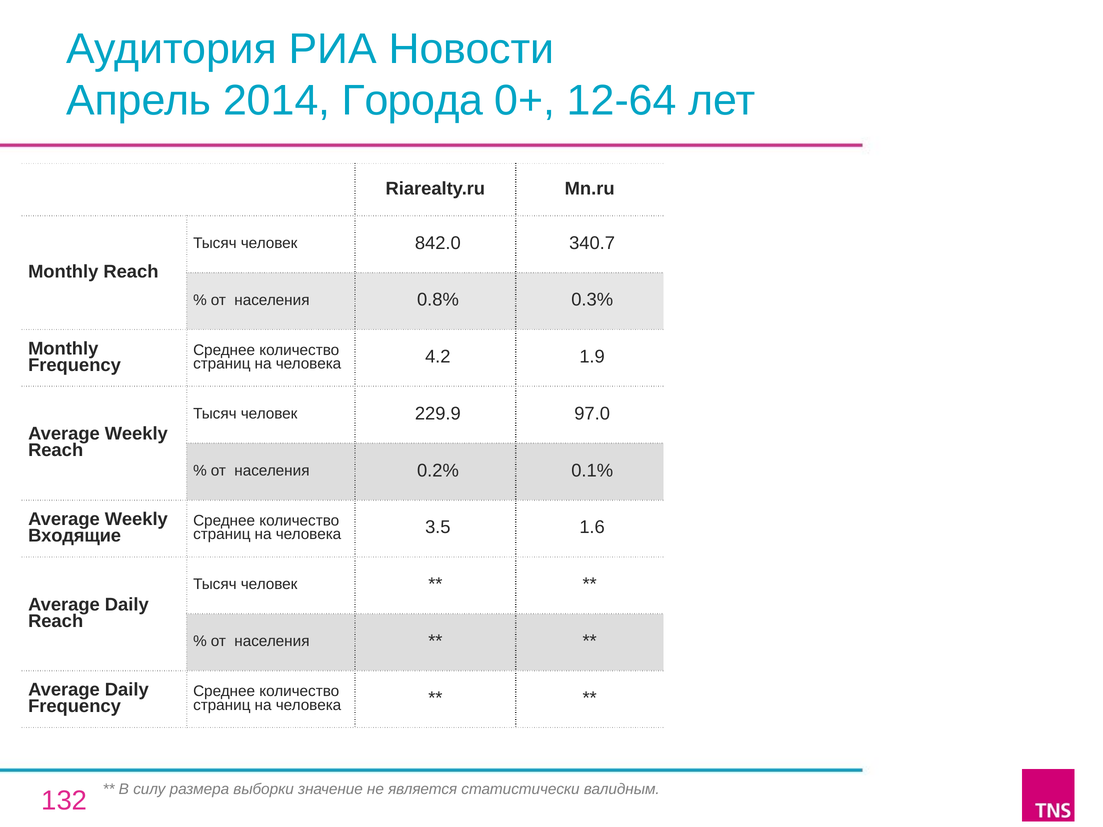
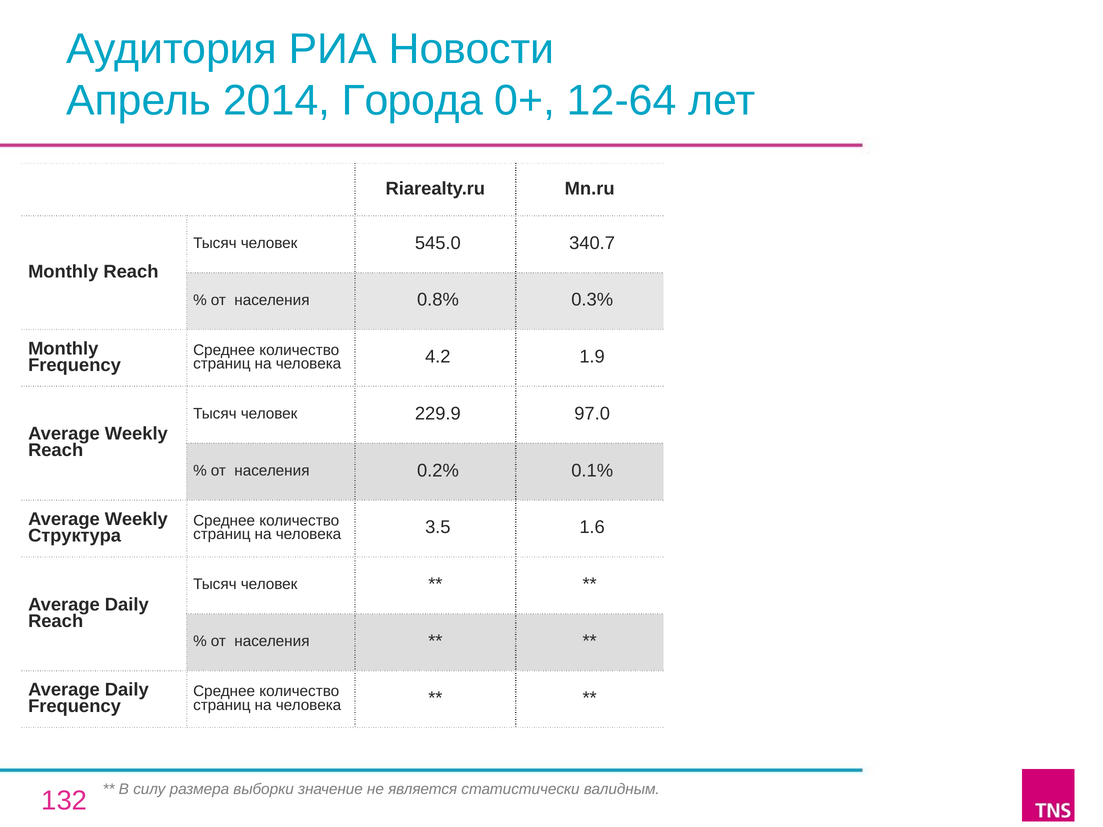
842.0: 842.0 -> 545.0 (438, 243)
Входящие: Входящие -> Структура (75, 536)
